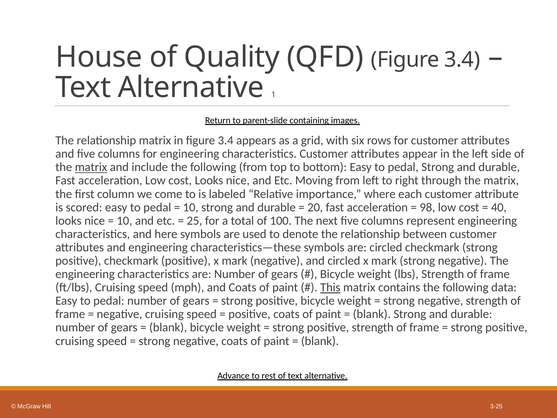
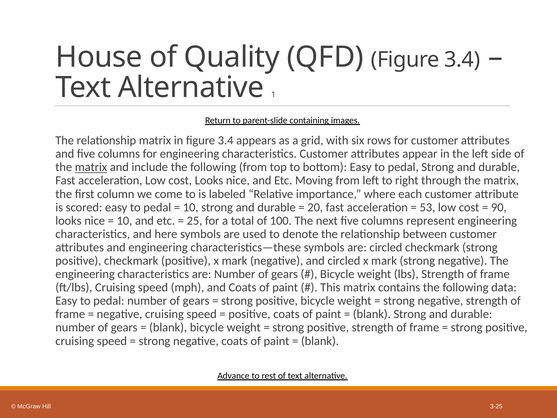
98: 98 -> 53 (427, 207)
40: 40 -> 90 (499, 207)
This underline: present -> none (330, 287)
